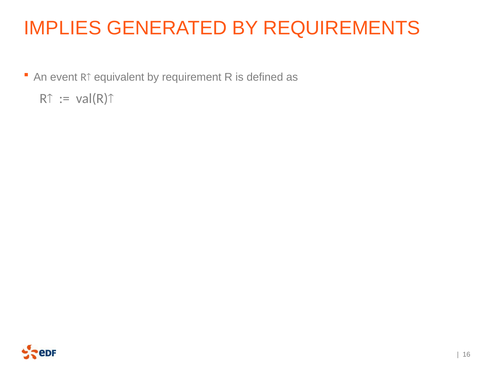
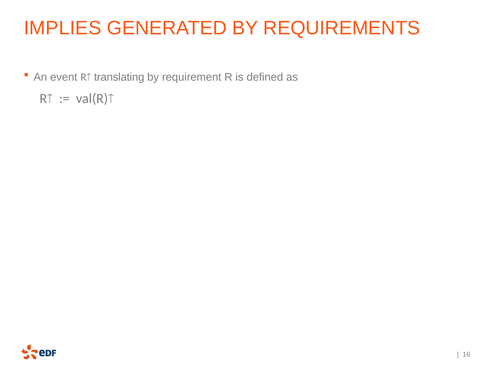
equivalent: equivalent -> translating (119, 77)
